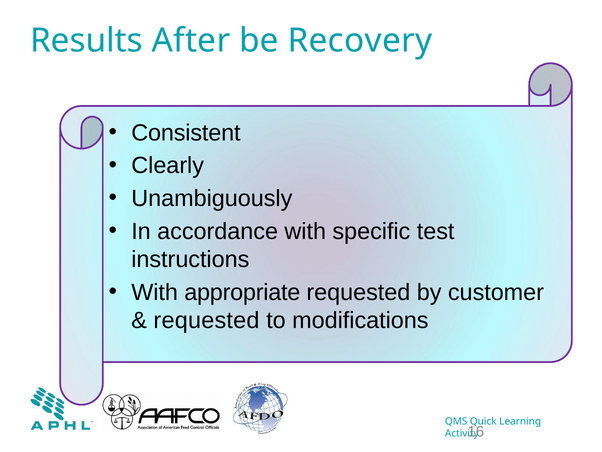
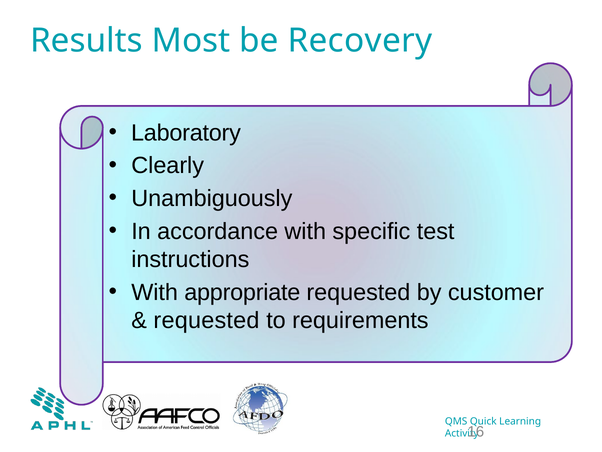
After: After -> Most (191, 40)
Consistent: Consistent -> Laboratory (186, 133)
modifications: modifications -> requirements (360, 320)
